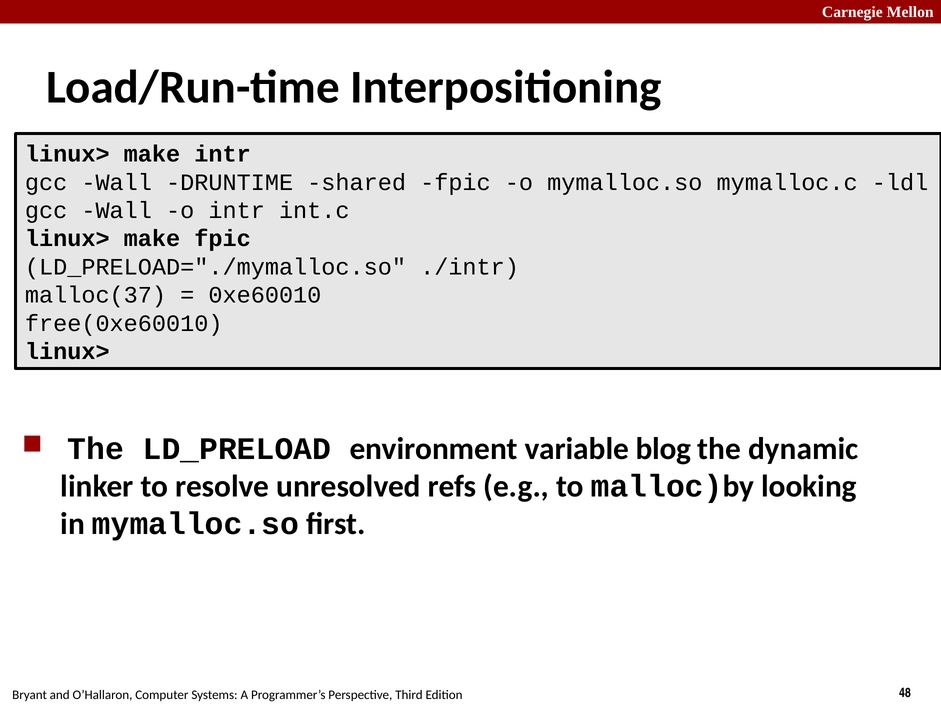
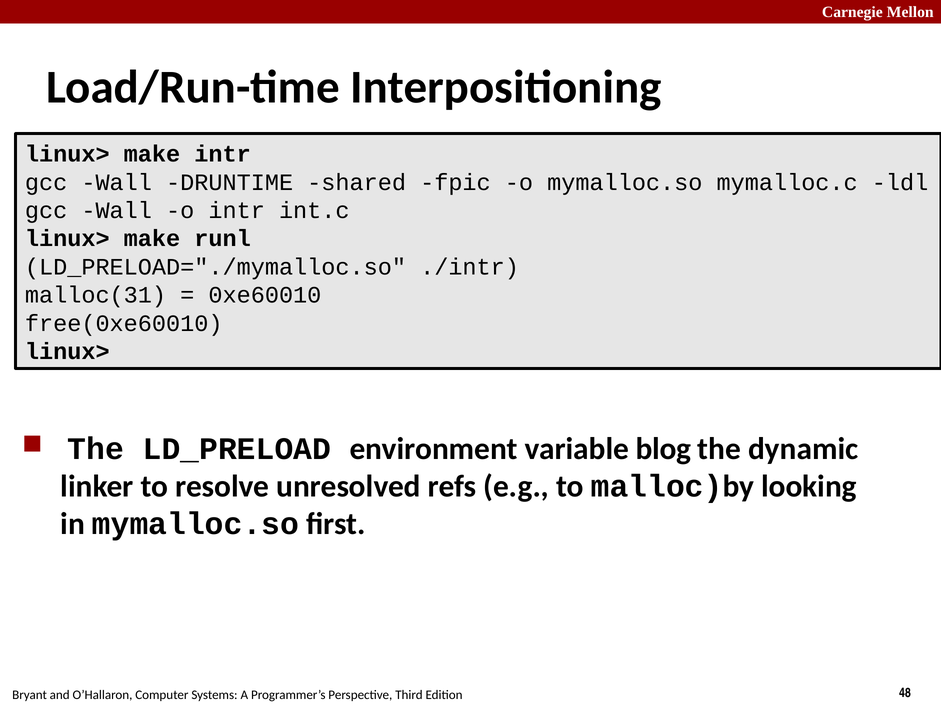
make fpic: fpic -> runl (223, 239)
malloc(37: malloc(37 -> malloc(31 (96, 295)
